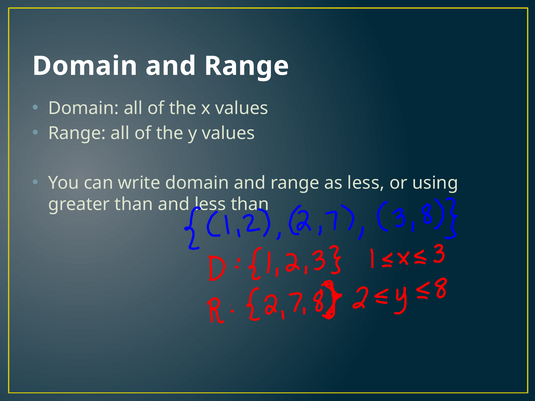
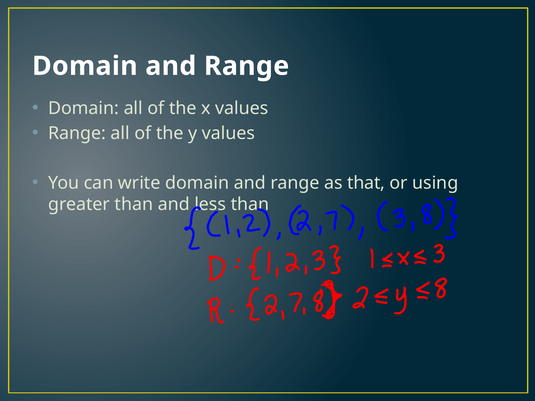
as less: less -> that (366, 183)
